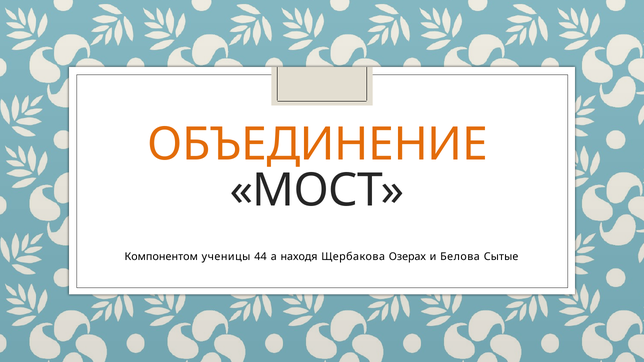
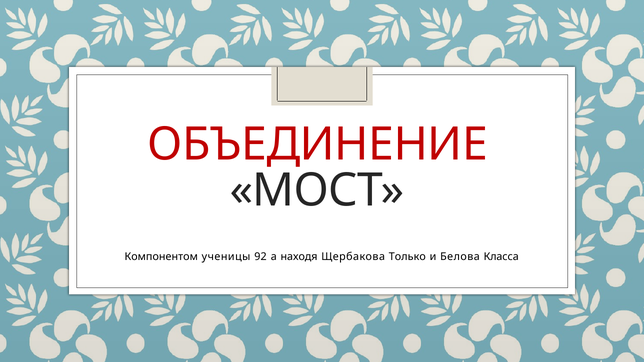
ОБЪЕДИНЕНИЕ colour: orange -> red (318, 145)
44: 44 -> 92 (261, 257)
Озерах: Озерах -> Только (407, 257)
Сытые: Сытые -> Класса (501, 257)
